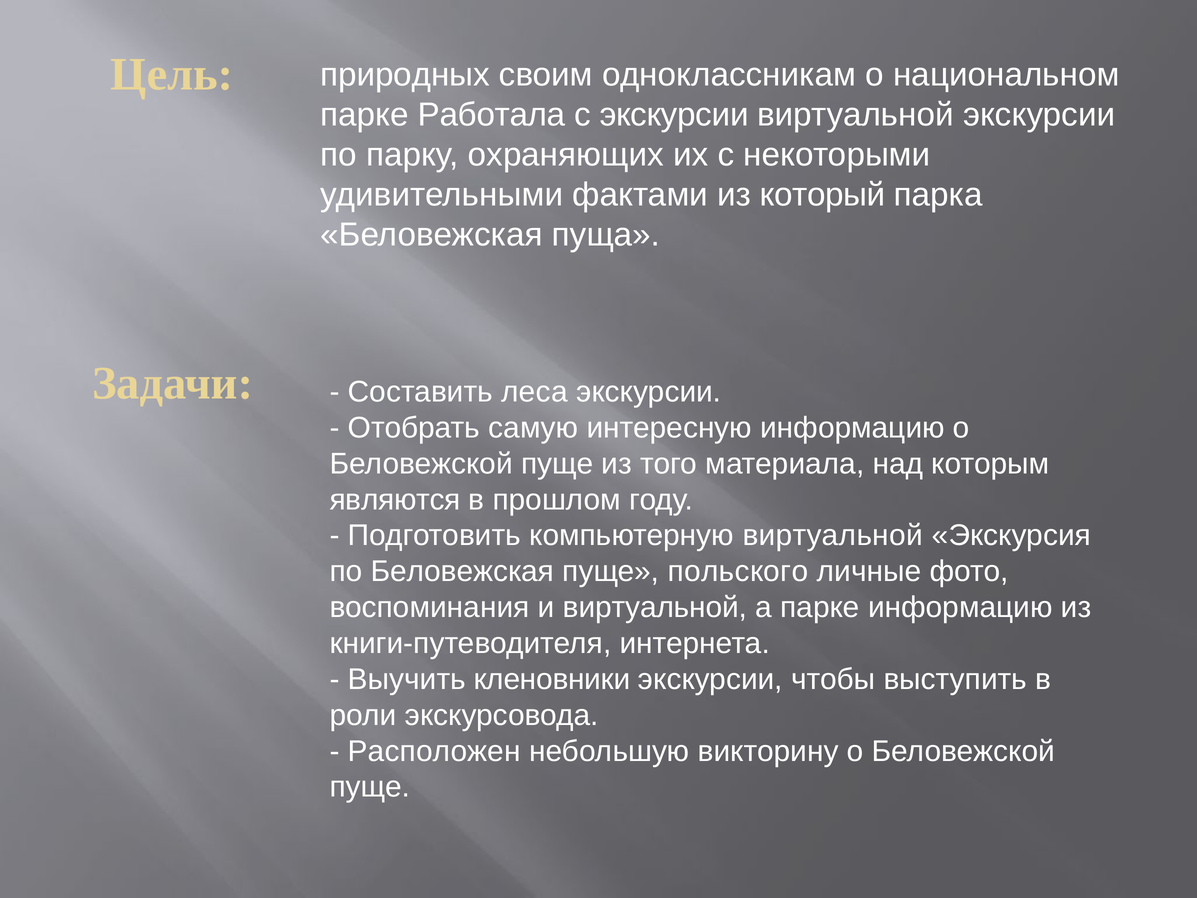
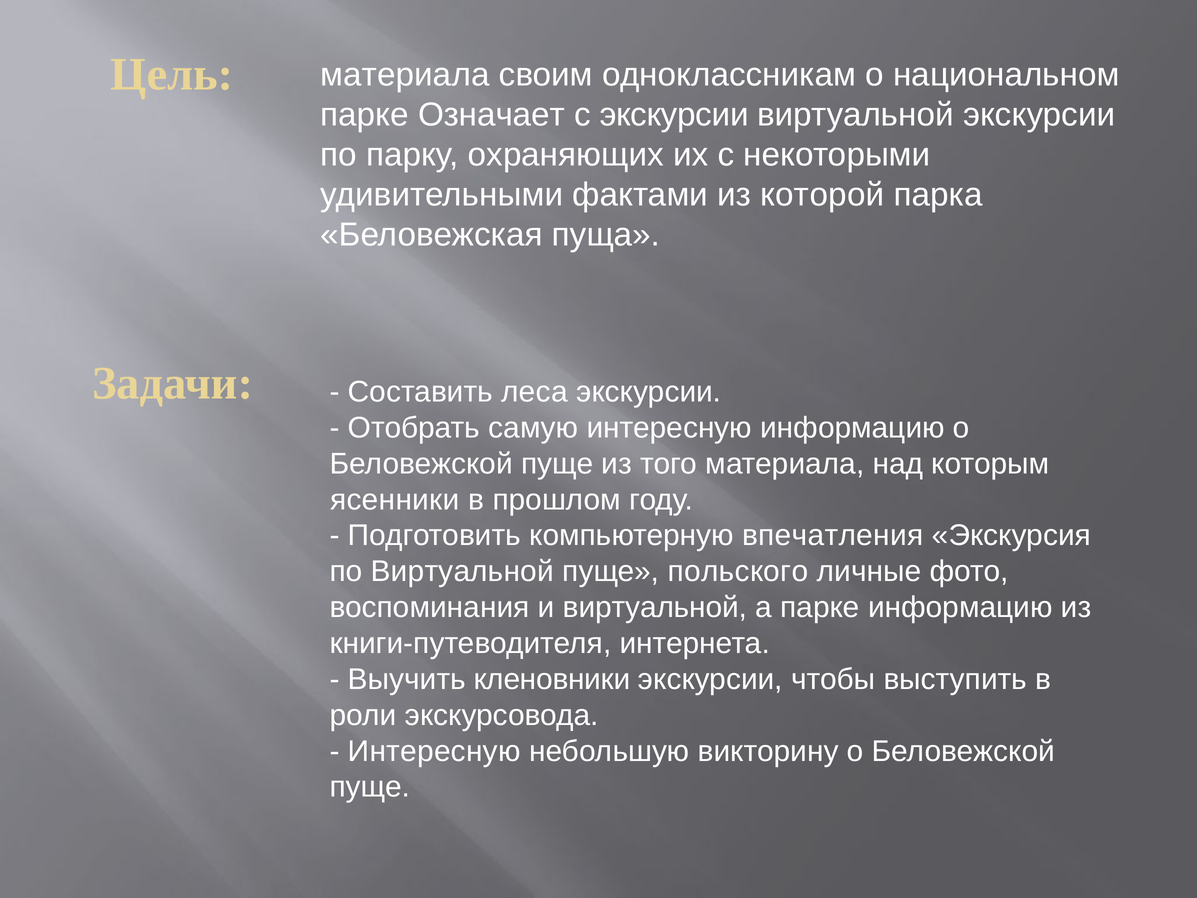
природных: природных -> материала (405, 75)
Работала: Работала -> Означает (491, 115)
который: который -> которой (822, 195)
являются: являются -> ясенники (395, 500)
компьютерную виртуальной: виртуальной -> впечатления (833, 535)
по Беловежская: Беловежская -> Виртуальной (462, 571)
Расположен: Расположен -> Интересную (434, 751)
